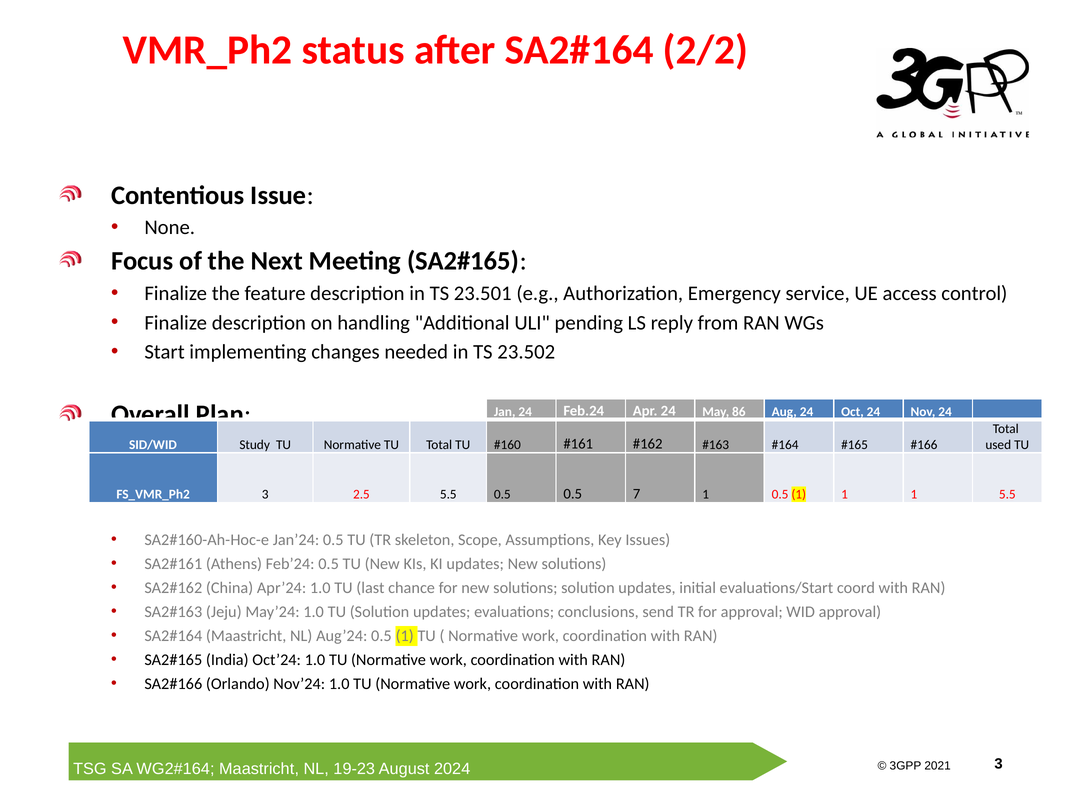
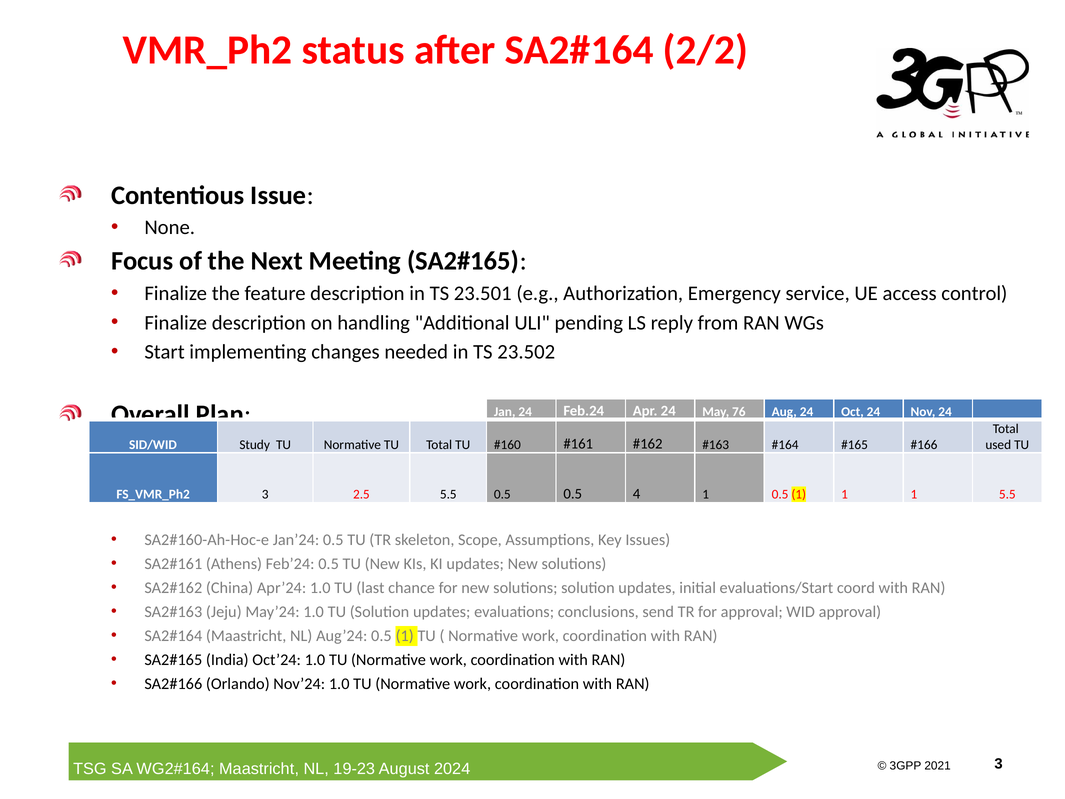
86: 86 -> 76 (739, 412)
7: 7 -> 4 (637, 494)
